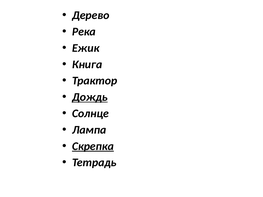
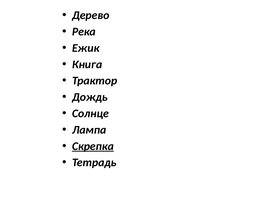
Дождь underline: present -> none (90, 97)
